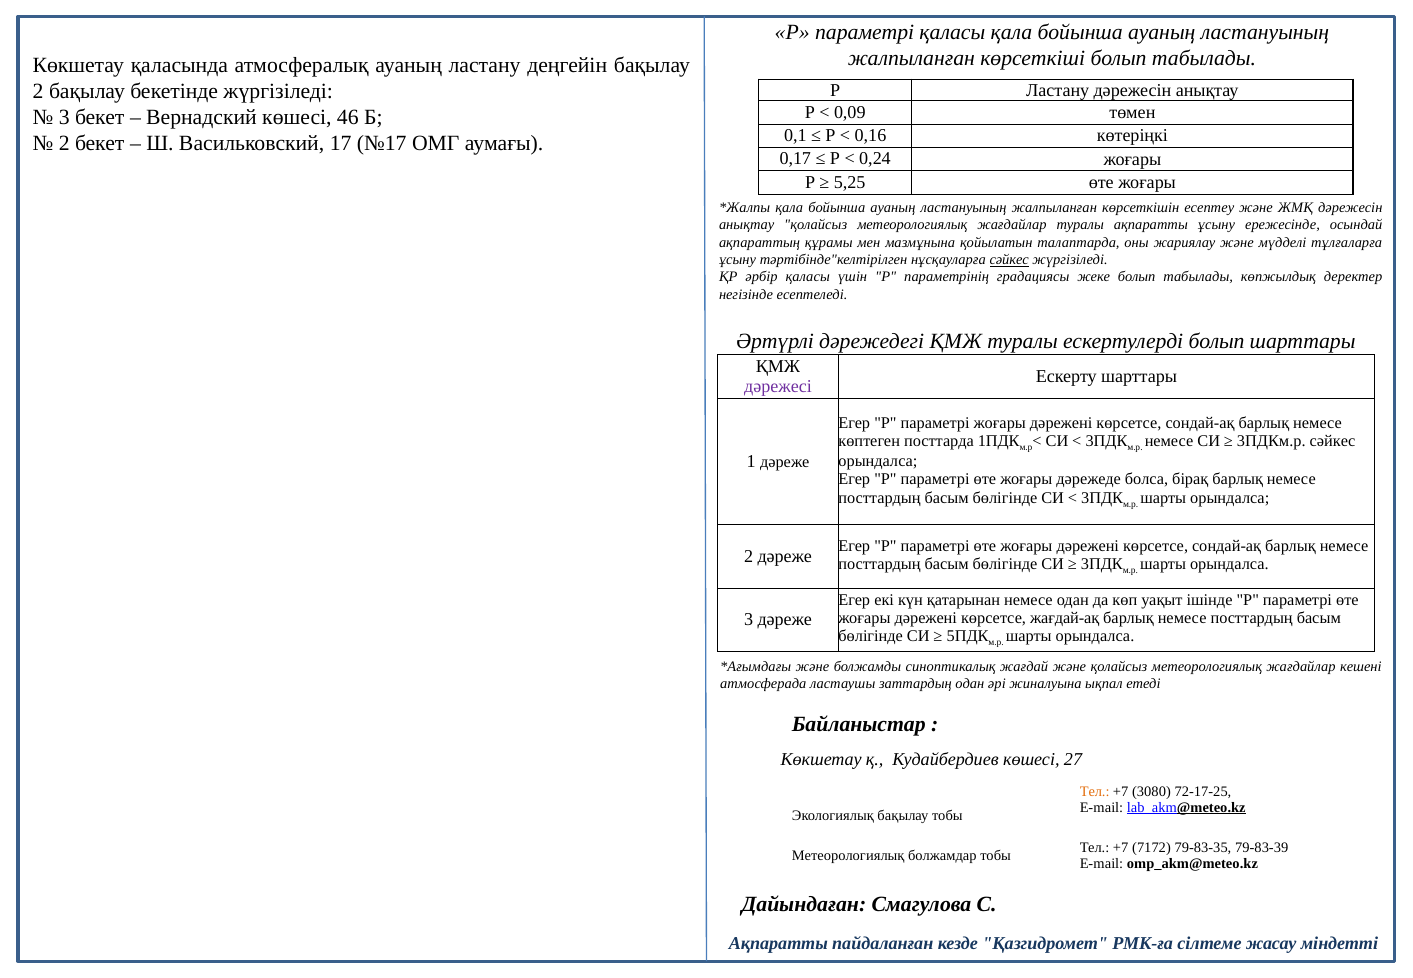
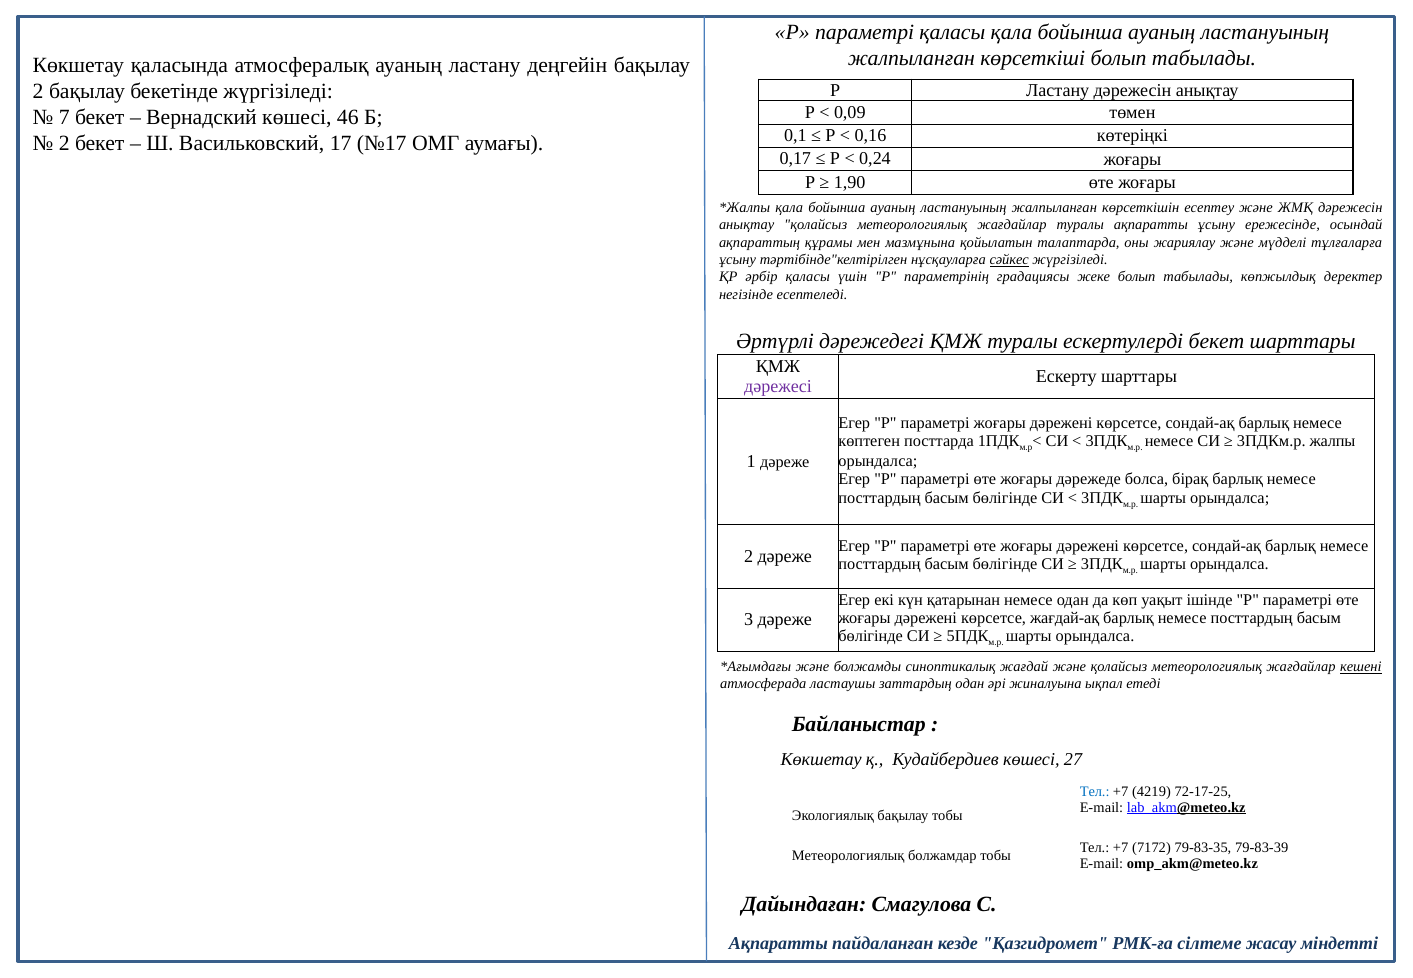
3: 3 -> 7 (64, 118)
5,25: 5,25 -> 1,90 (850, 182)
ескертулерді болып: болып -> бекет (1217, 341)
3ПДКм.р сәйкес: сәйкес -> жалпы (1332, 441)
кешені underline: none -> present (1361, 667)
Тел colour: orange -> blue (1095, 791)
3080: 3080 -> 4219 (1151, 791)
